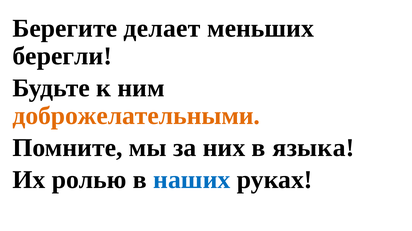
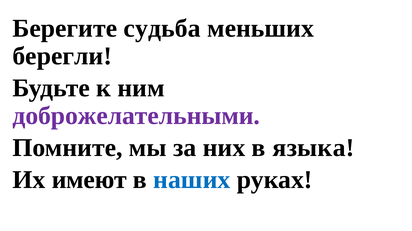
делает: делает -> судьба (162, 28)
доброжелательными colour: orange -> purple (136, 116)
ролью: ролью -> имеют (89, 180)
